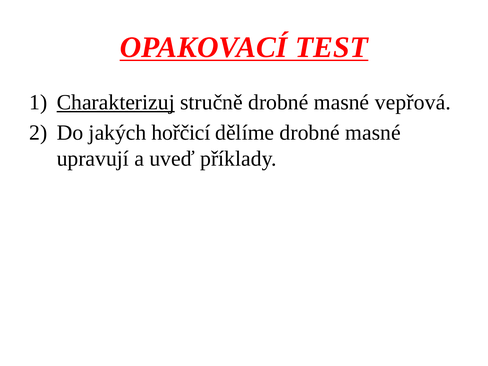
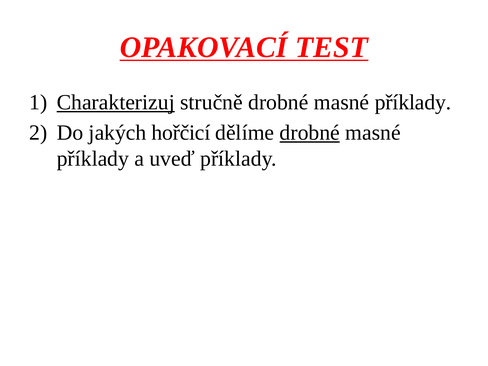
stručně drobné masné vepřová: vepřová -> příklady (413, 102)
drobné underline: none -> present (310, 133)
upravují: upravují -> příklady (93, 159)
